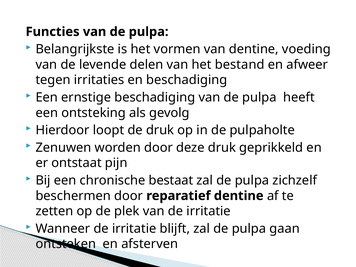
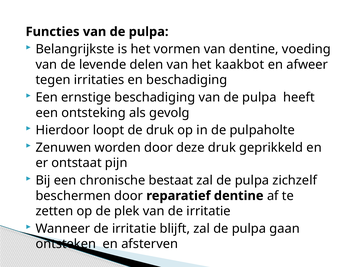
bestand: bestand -> kaakbot (240, 65)
